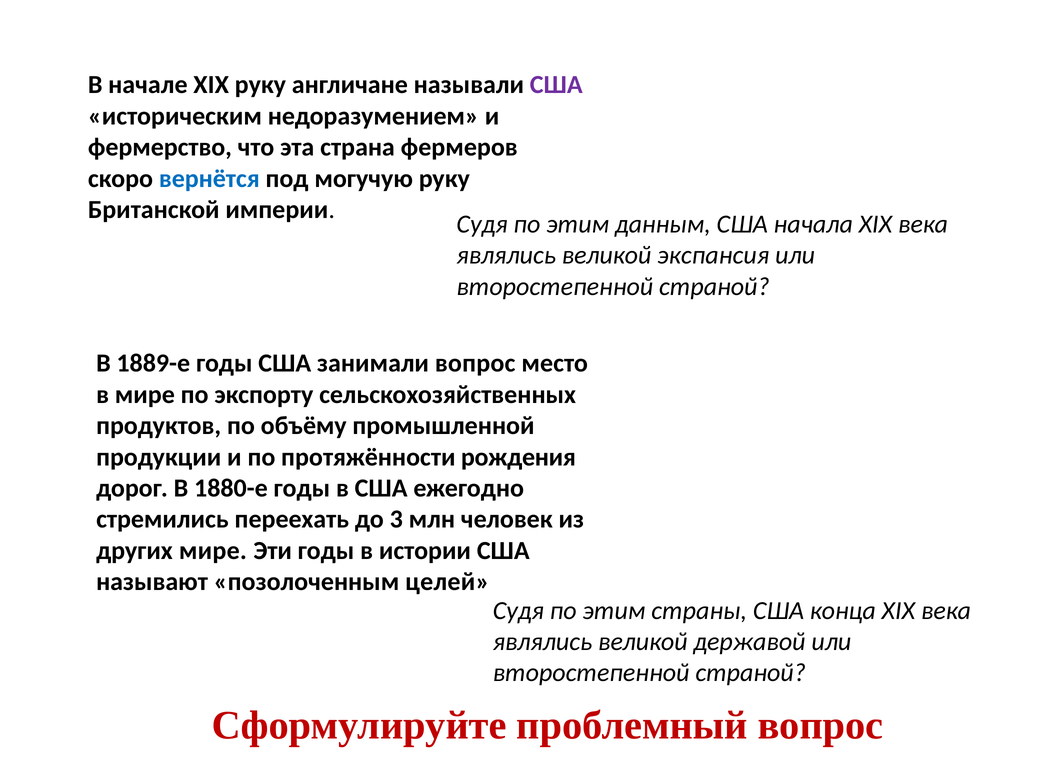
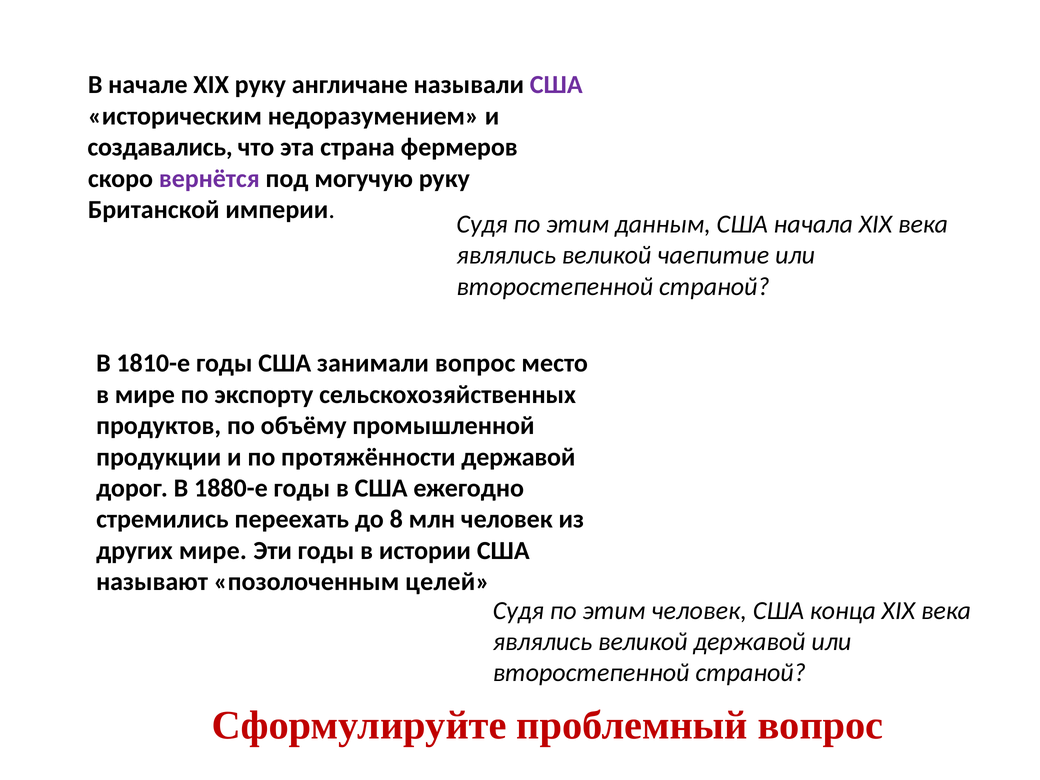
фермерство: фермерство -> создавались (160, 147)
вернётся colour: blue -> purple (209, 178)
экспансия: экспансия -> чаепитие (713, 255)
1889-е: 1889-е -> 1810-е (153, 363)
протяжённости рождения: рождения -> державой (518, 457)
3: 3 -> 8 (396, 519)
этим страны: страны -> человек (699, 611)
